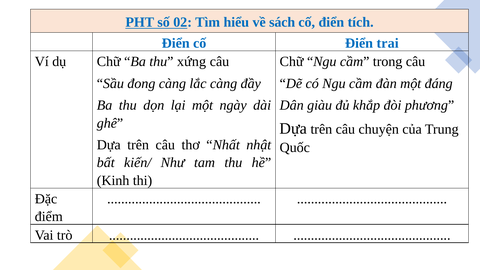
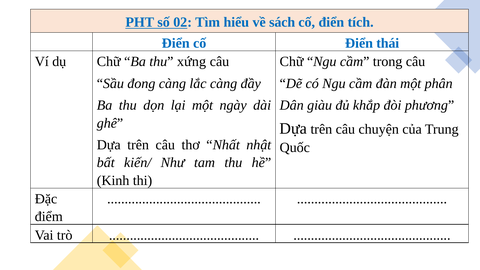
trai: trai -> thái (388, 43)
đáng: đáng -> phân (439, 83)
